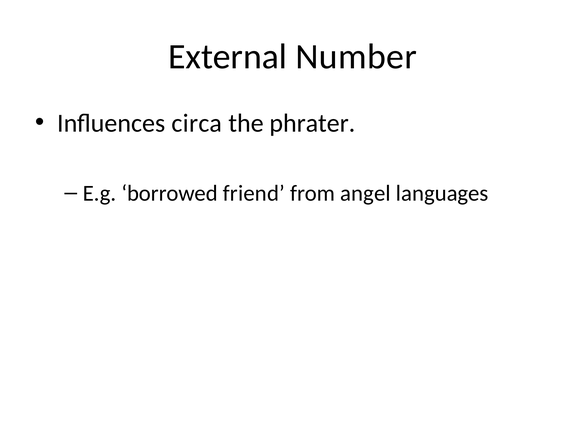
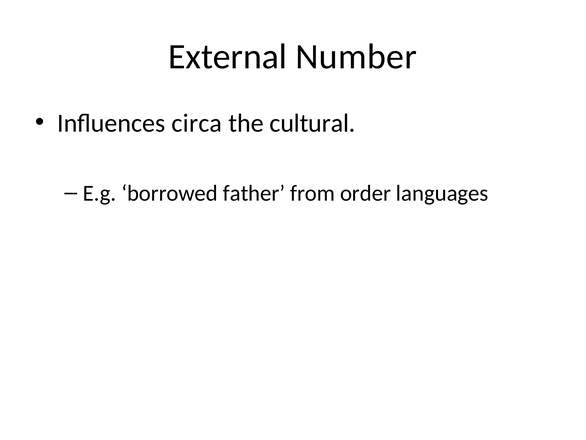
phrater: phrater -> cultural (313, 123)
friend: friend -> father (254, 193)
angel: angel -> order (366, 193)
